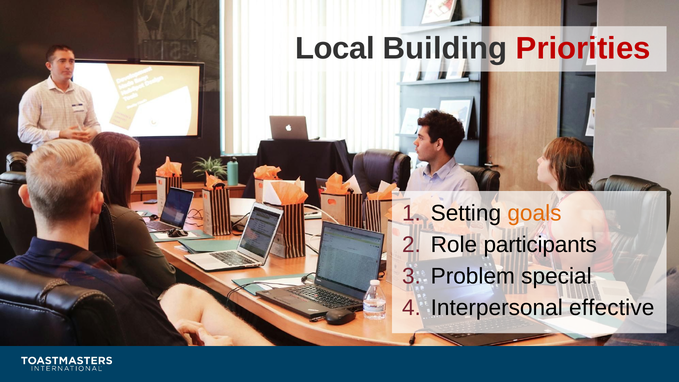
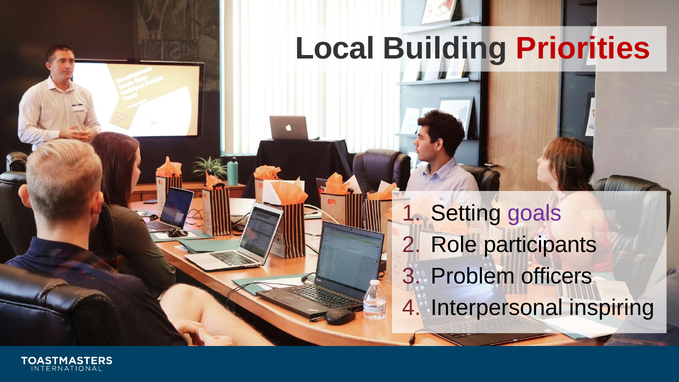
goals colour: orange -> purple (534, 213)
special: special -> officers (557, 276)
effective: effective -> inspiring (612, 308)
